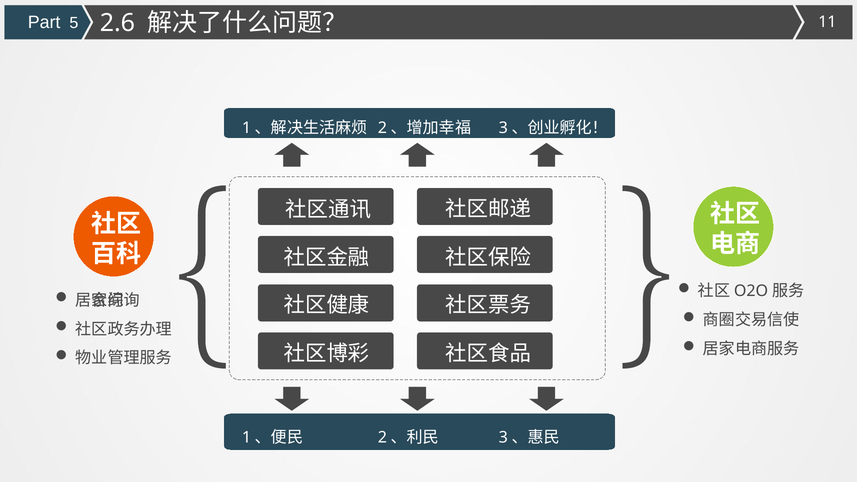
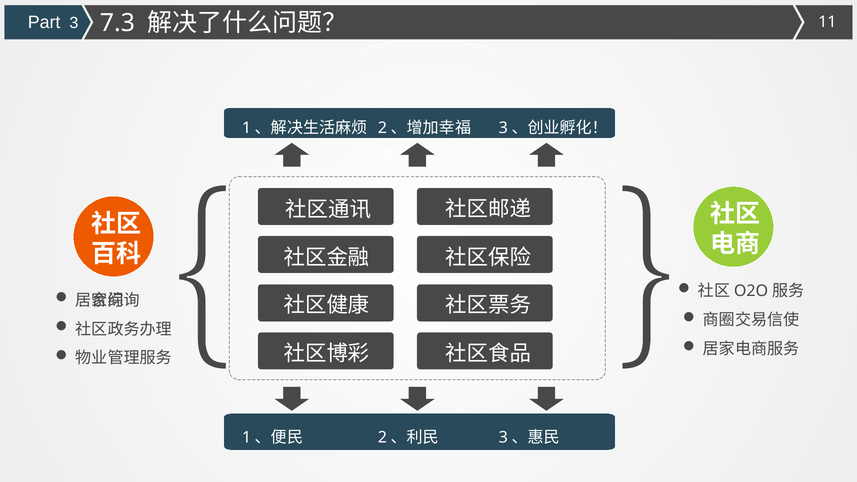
5: 5 -> 3 (74, 23)
2.6: 2.6 -> 7.3 (117, 23)
